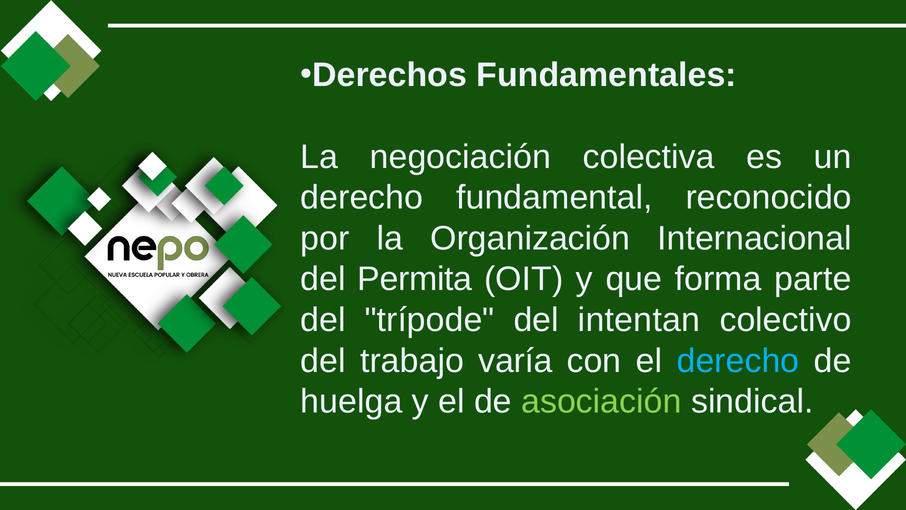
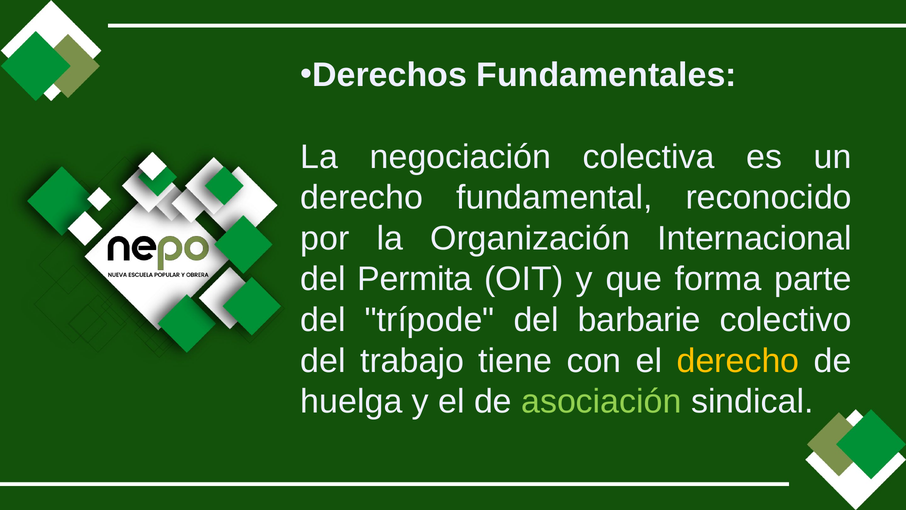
intentan: intentan -> barbarie (639, 320)
varía: varía -> tiene (515, 361)
derecho colour: light blue -> yellow (738, 361)
